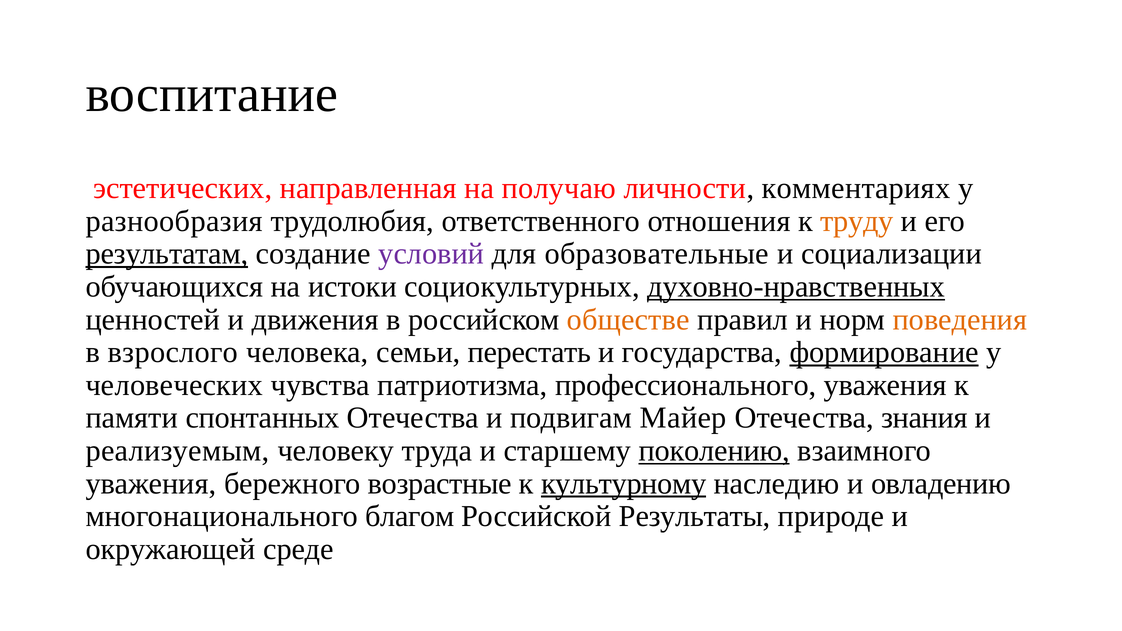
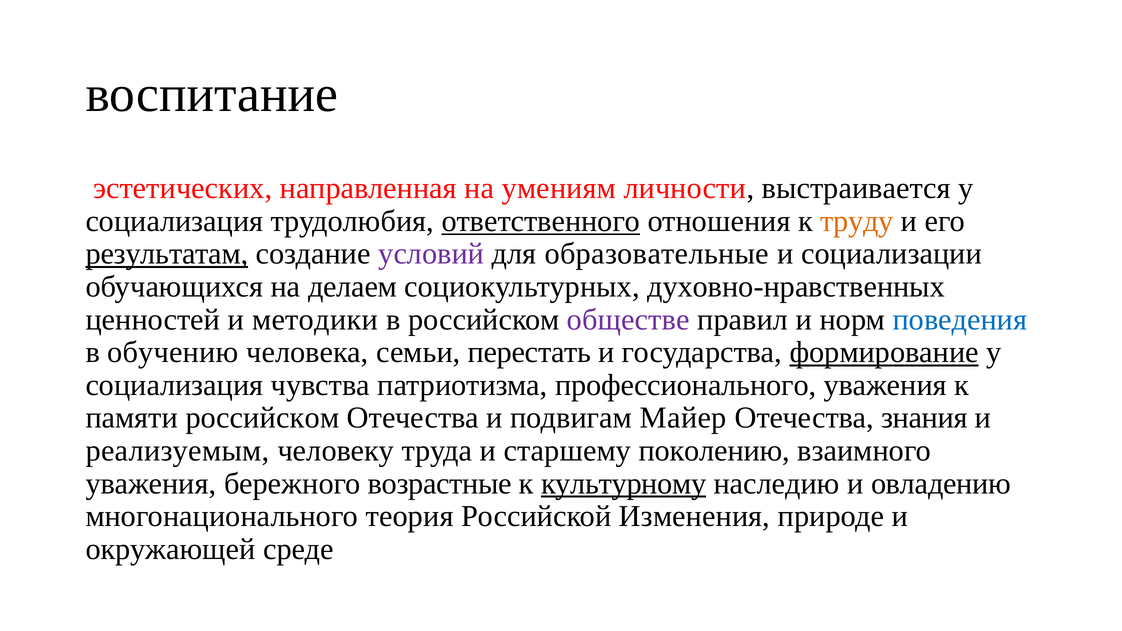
получаю: получаю -> умениям (559, 188)
комментариях: комментариях -> выстраивается (856, 188)
разнообразия: разнообразия -> социализация (174, 221)
ответственного underline: none -> present (541, 221)
истоки: истоки -> делаем (353, 287)
духовно-нравственных underline: present -> none (796, 287)
движения: движения -> методики (315, 320)
обществе colour: orange -> purple (628, 320)
поведения colour: orange -> blue (960, 320)
взрослого: взрослого -> обучению (173, 352)
человеческих: человеческих -> социализация (174, 385)
памяти спонтанных: спонтанных -> российском (262, 418)
поколению underline: present -> none (714, 451)
благом: благом -> теория (410, 516)
Результаты: Результаты -> Изменения (695, 516)
